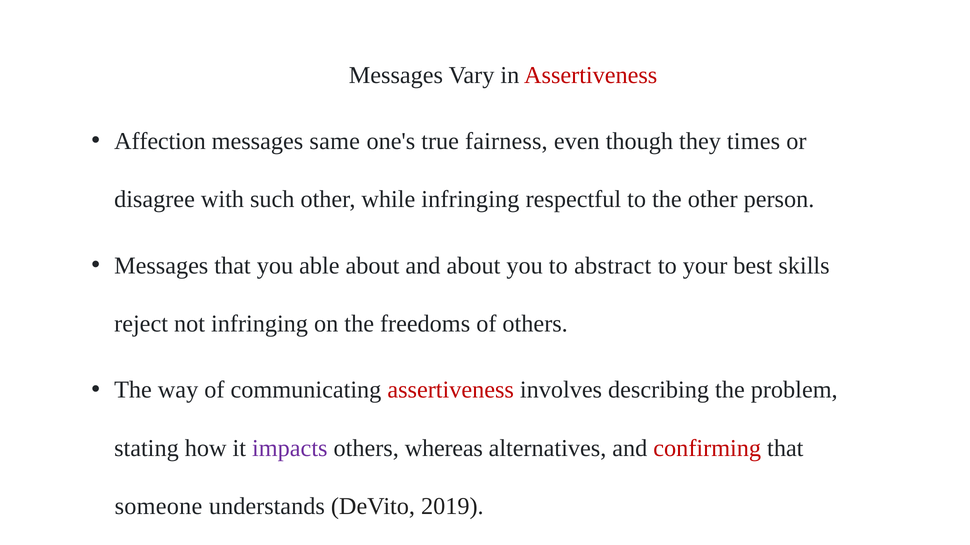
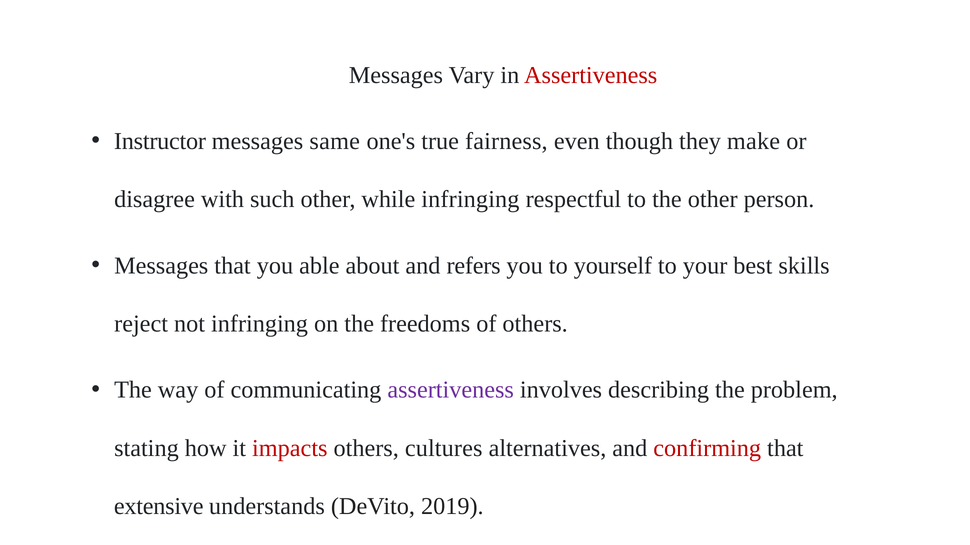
Affection: Affection -> Instructor (160, 141)
times: times -> make (754, 141)
and about: about -> refers (474, 266)
abstract: abstract -> yourself (613, 266)
assertiveness colour: red -> purple (451, 390)
impacts colour: purple -> red (290, 449)
whereas: whereas -> cultures (444, 449)
someone: someone -> extensive (159, 507)
